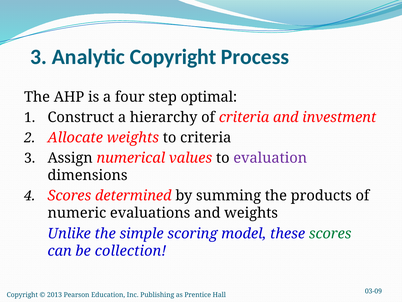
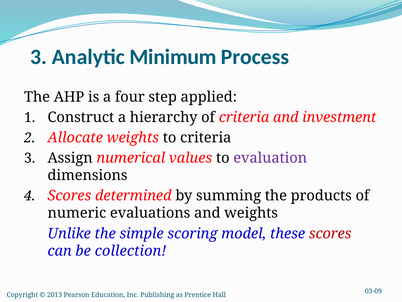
Analytic Copyright: Copyright -> Minimum (173, 57)
optimal: optimal -> applied (209, 97)
scores colour: green -> red (330, 233)
